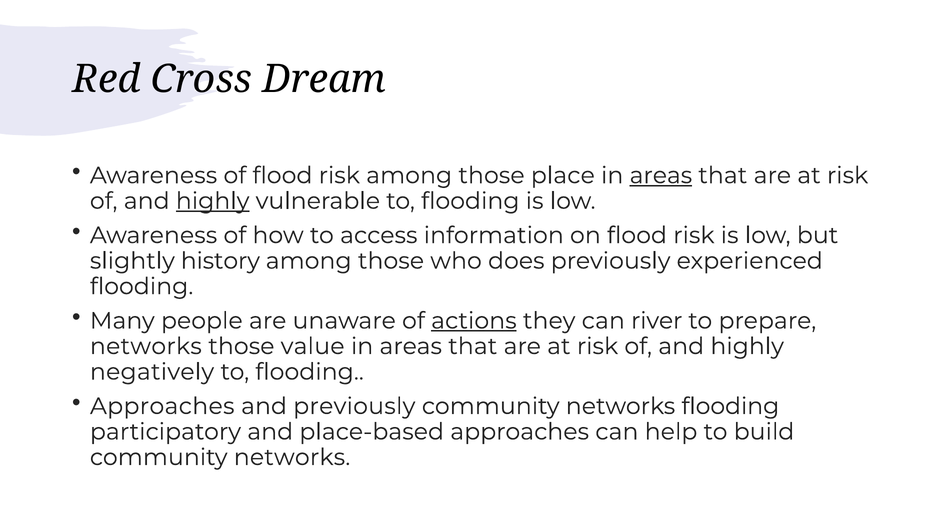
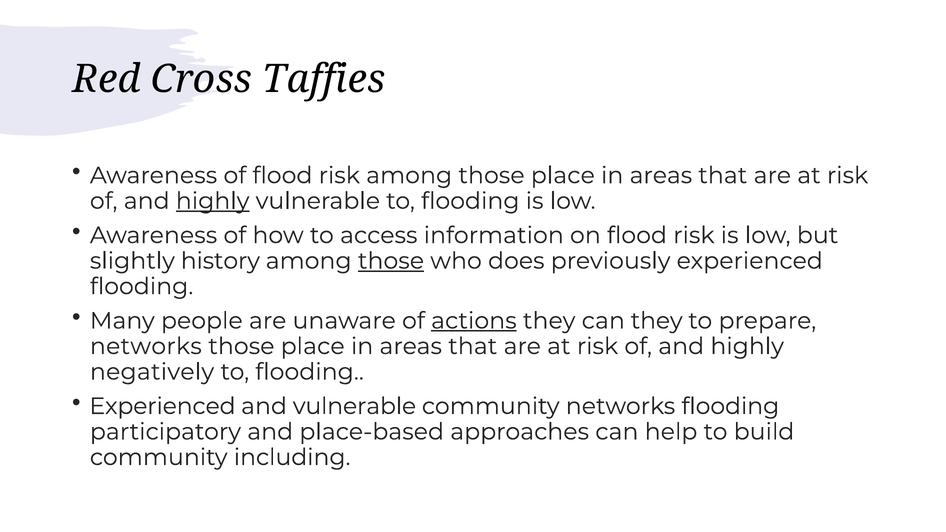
Dream: Dream -> Taffies (324, 79)
areas underline: present -> none (661, 175)
those underline: none -> present (391, 261)
can river: river -> they (657, 321)
value: value -> place (313, 346)
Approaches: Approaches -> Experienced (162, 406)
and previously: previously -> vulnerable (354, 406)
networks: networks -> including (292, 457)
